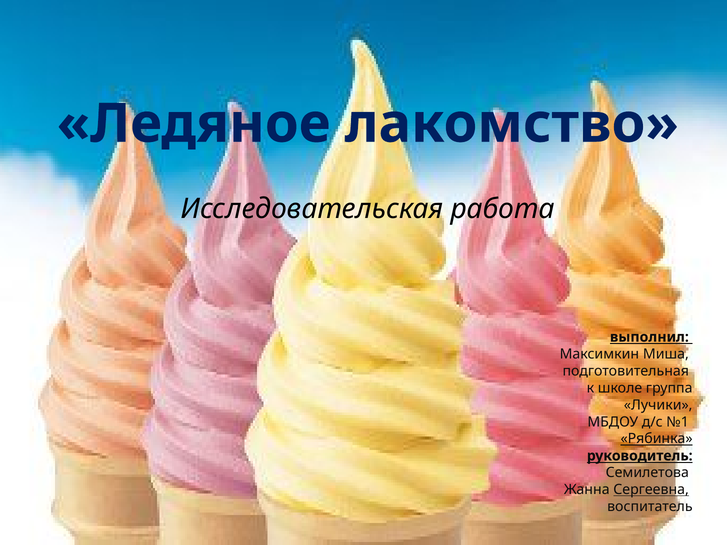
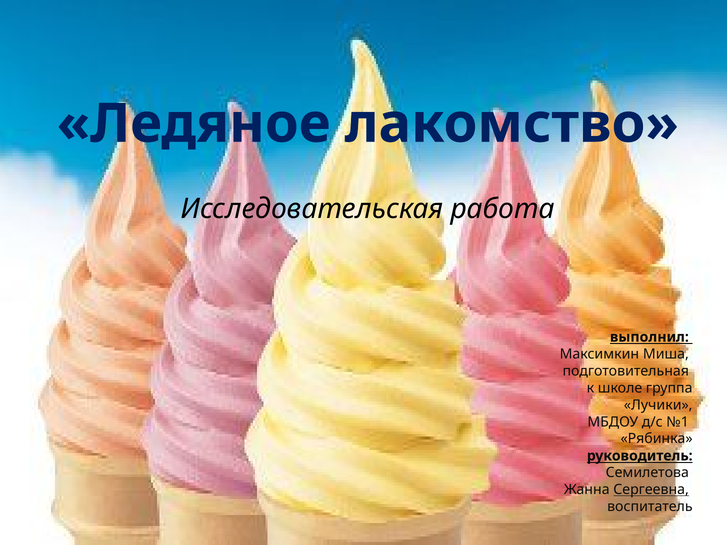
Рябинка underline: present -> none (657, 439)
